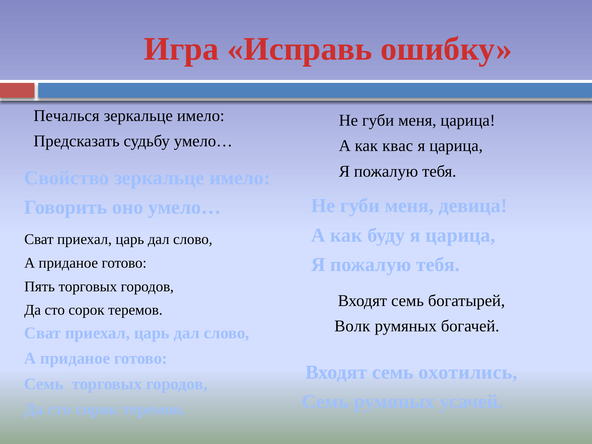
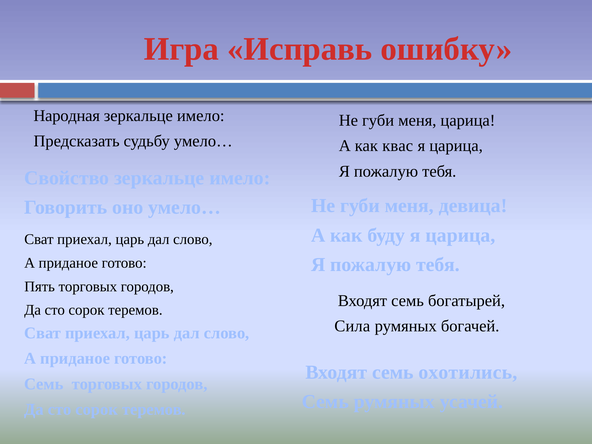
Печалься: Печалься -> Народная (67, 116)
Волк: Волк -> Сила (352, 326)
